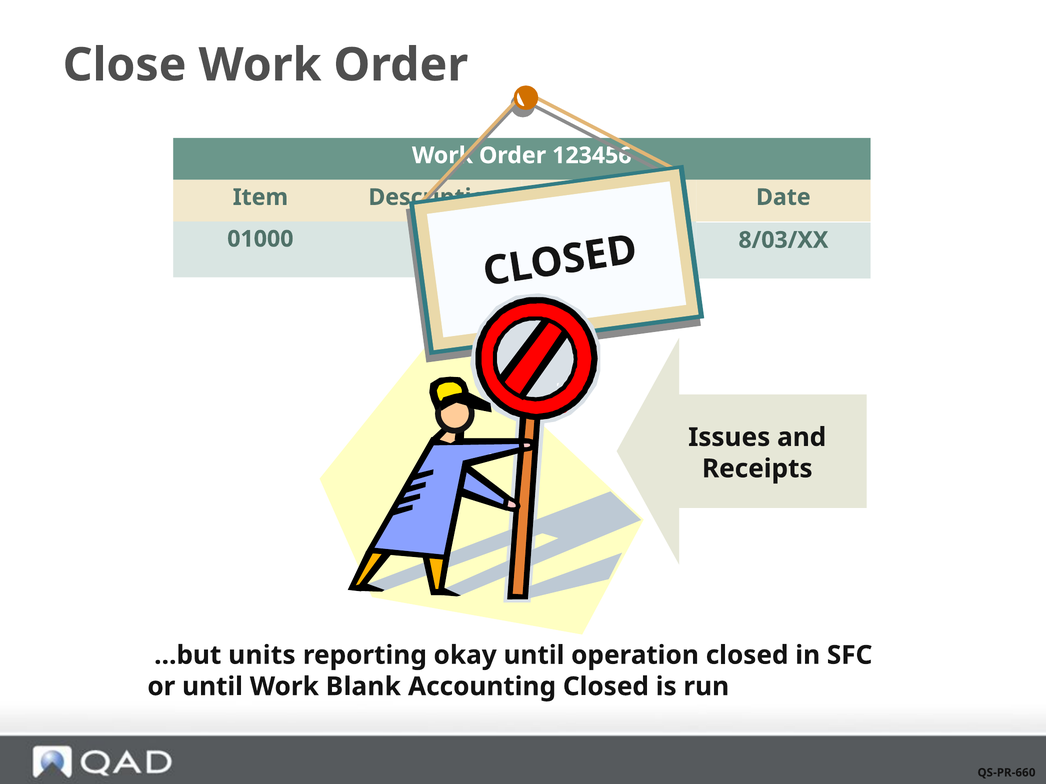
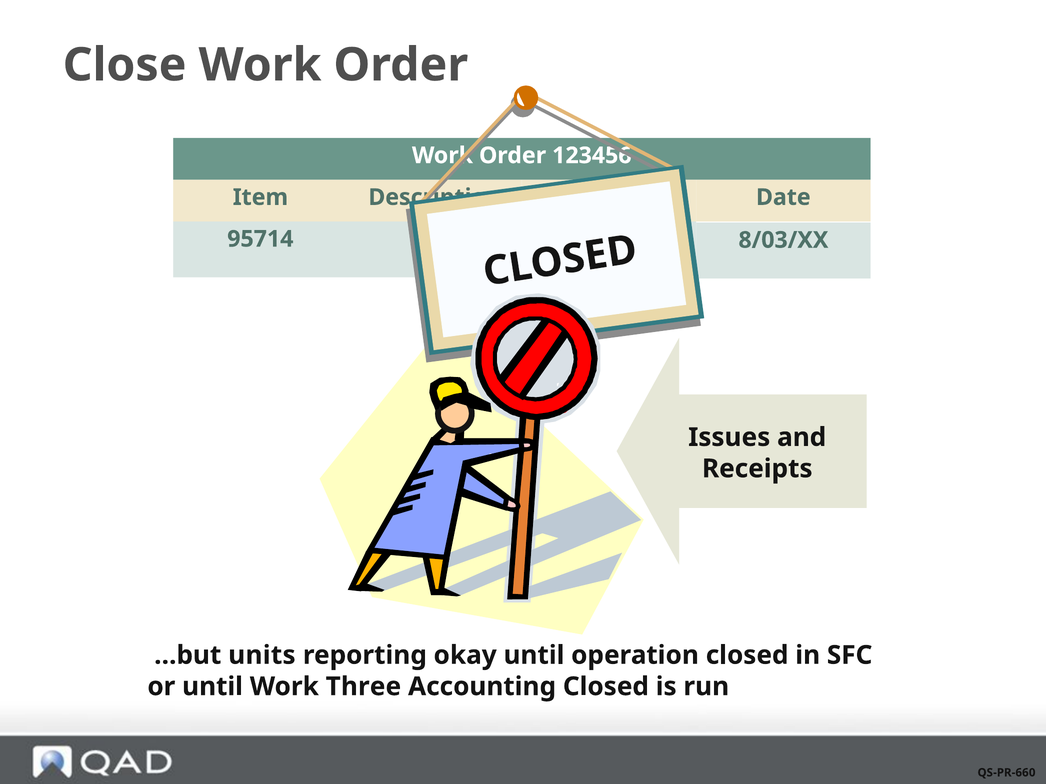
01000: 01000 -> 95714 (260, 239)
Blank: Blank -> Three (363, 687)
